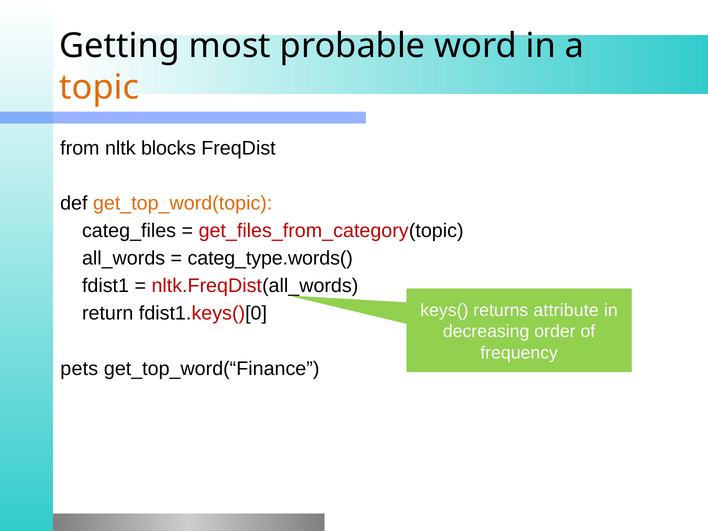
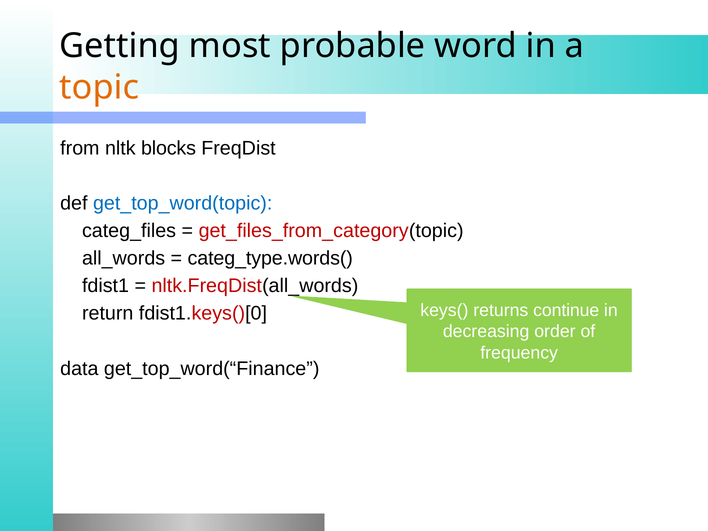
get_top_word(topic colour: orange -> blue (183, 203)
attribute: attribute -> continue (566, 310)
pets: pets -> data (79, 369)
